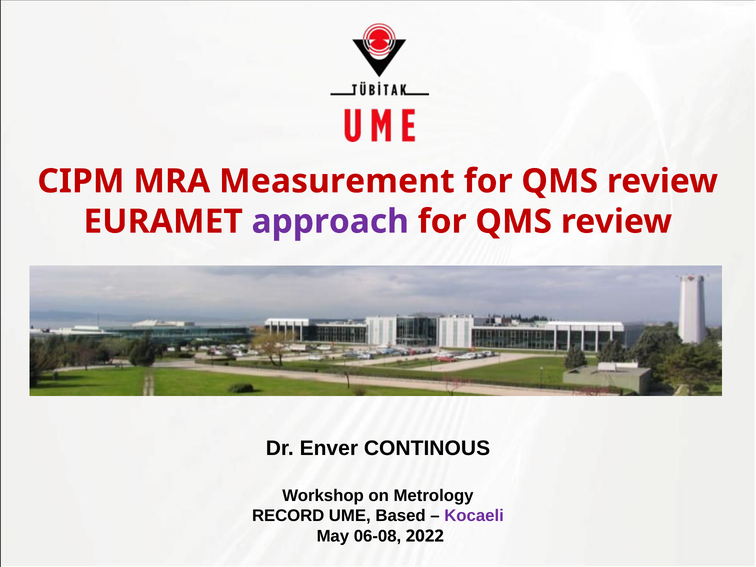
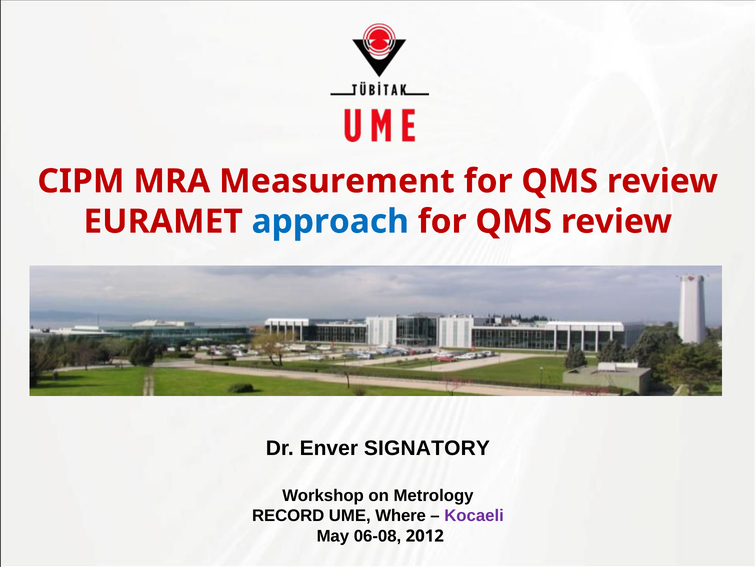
approach colour: purple -> blue (330, 222)
CONTINOUS: CONTINOUS -> SIGNATORY (427, 448)
Based: Based -> Where (401, 516)
2022: 2022 -> 2012 (425, 536)
